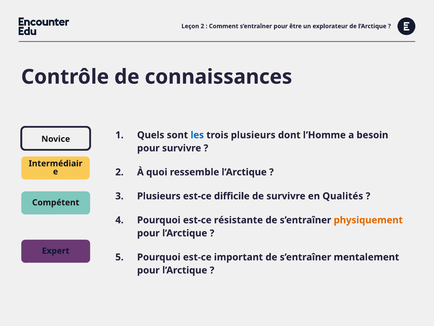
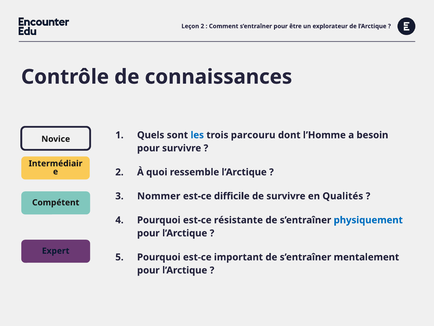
trois plusieurs: plusieurs -> parcouru (253, 135)
Plusieurs: Plusieurs -> Nommer (159, 196)
physiquement colour: orange -> blue (368, 220)
